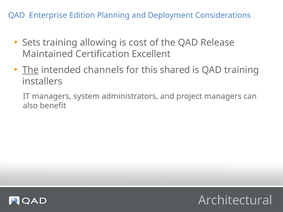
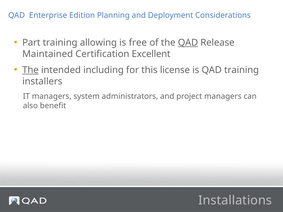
Sets: Sets -> Part (31, 43)
cost: cost -> free (138, 43)
QAD underline: none -> present (188, 43)
channels: channels -> including (104, 70)
shared: shared -> license (175, 70)
Architectural: Architectural -> Installations (235, 201)
